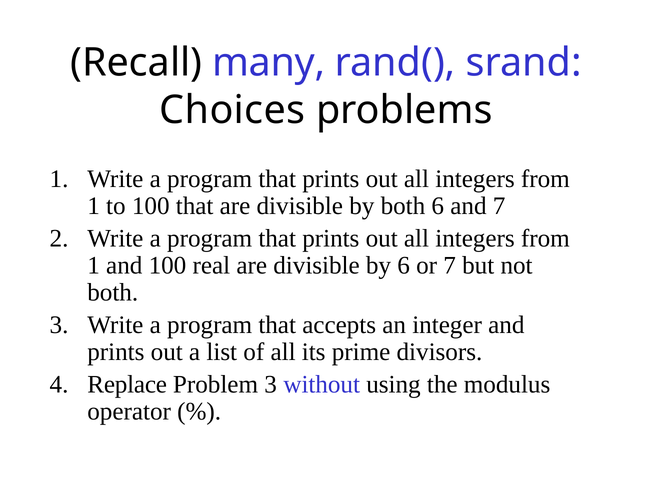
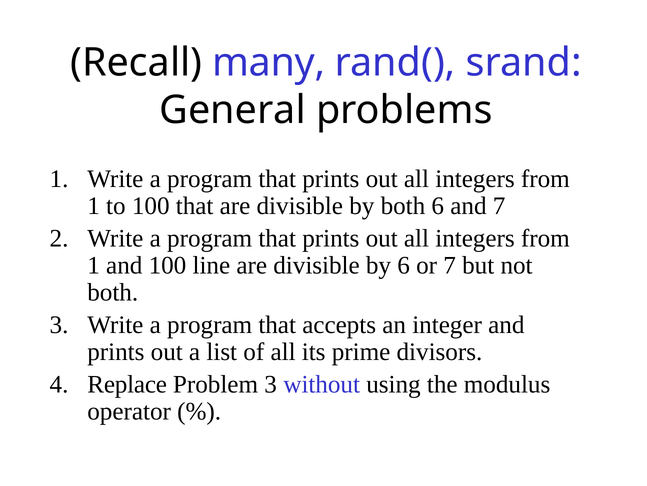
Choices: Choices -> General (233, 110)
real: real -> line (211, 265)
